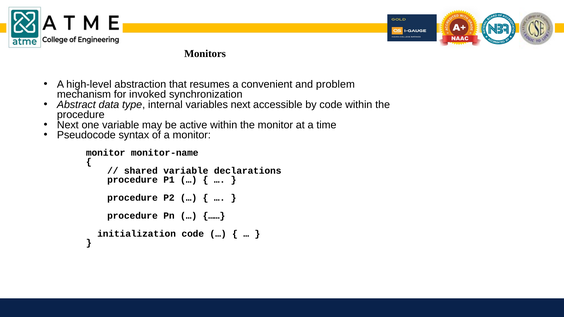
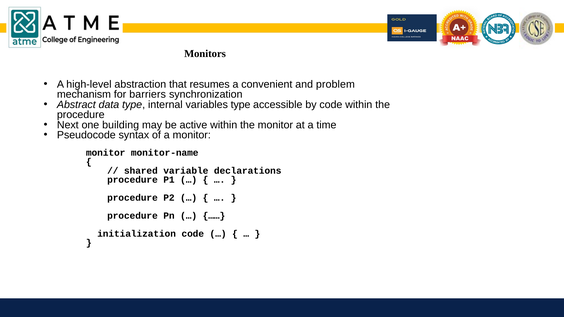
invoked: invoked -> barriers (148, 95)
variables next: next -> type (241, 105)
one variable: variable -> building (121, 125)
